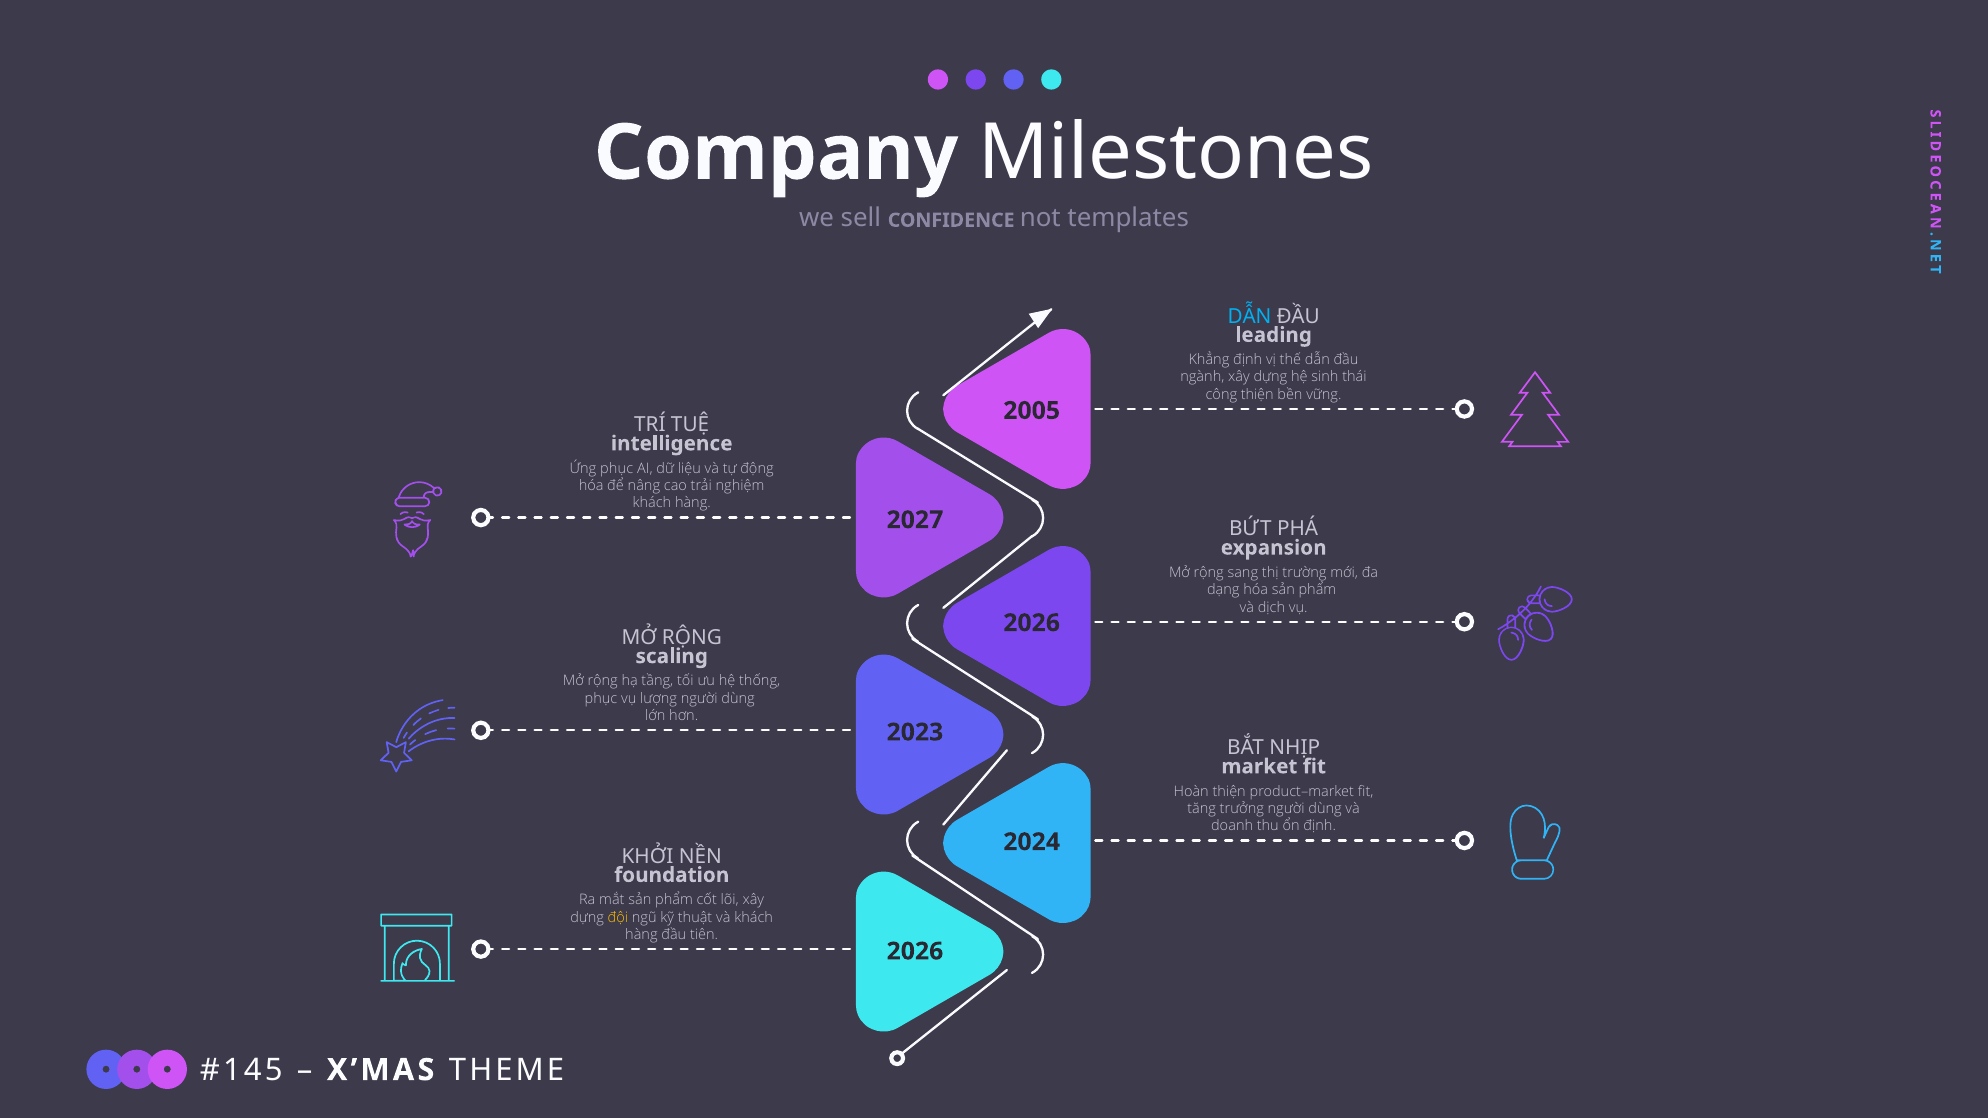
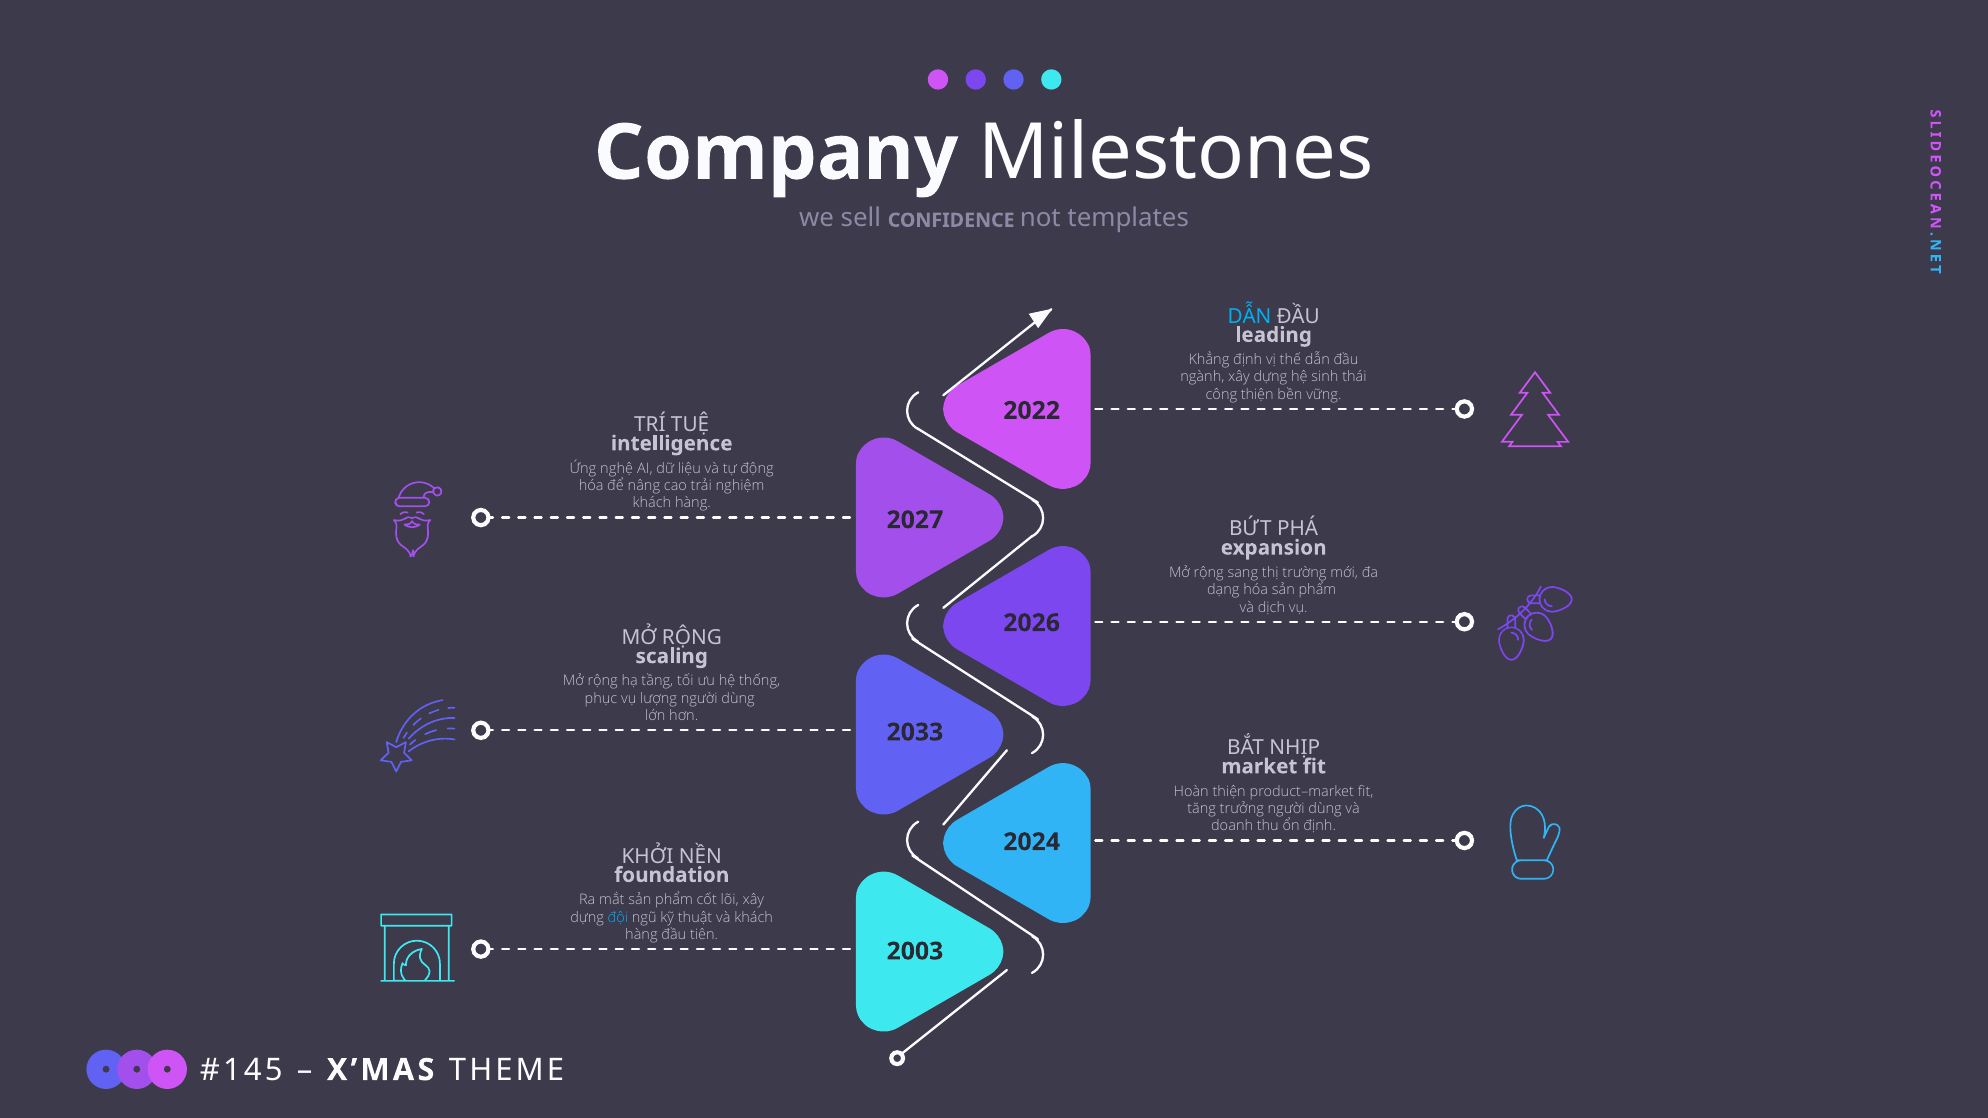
2005: 2005 -> 2022 (1032, 411)
Ứng phục: phục -> nghệ (617, 468)
2023: 2023 -> 2033 (915, 732)
đội colour: yellow -> light blue (618, 917)
2026: 2026 -> 2003 (915, 951)
